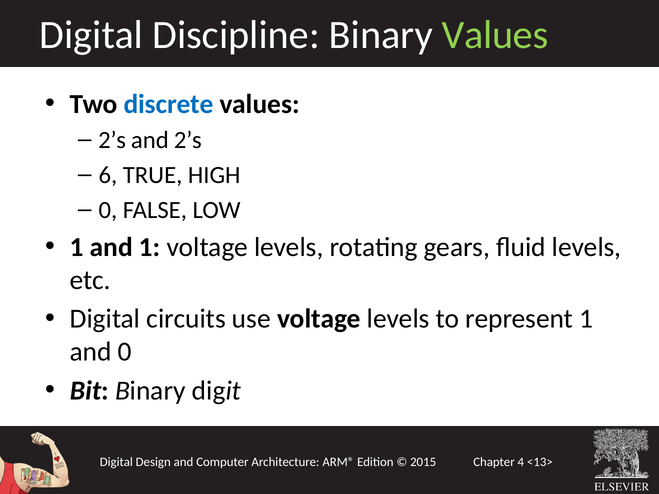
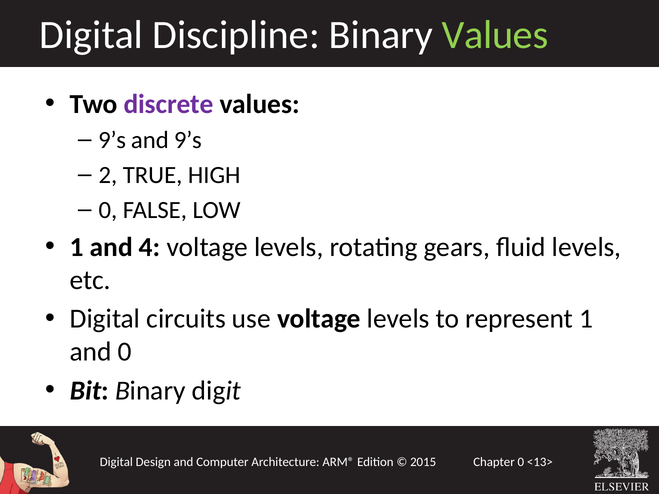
discrete colour: blue -> purple (169, 104)
2’s: 2’s -> 9’s (112, 140)
and 2’s: 2’s -> 9’s (188, 140)
6: 6 -> 2 (108, 175)
and 1: 1 -> 4 (150, 247)
4: 4 -> 0 (521, 462)
